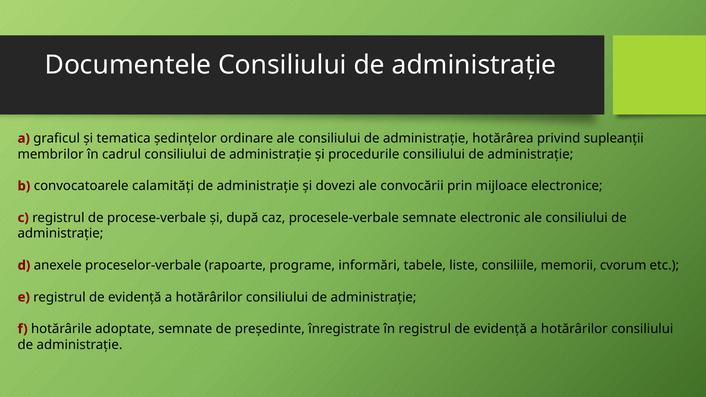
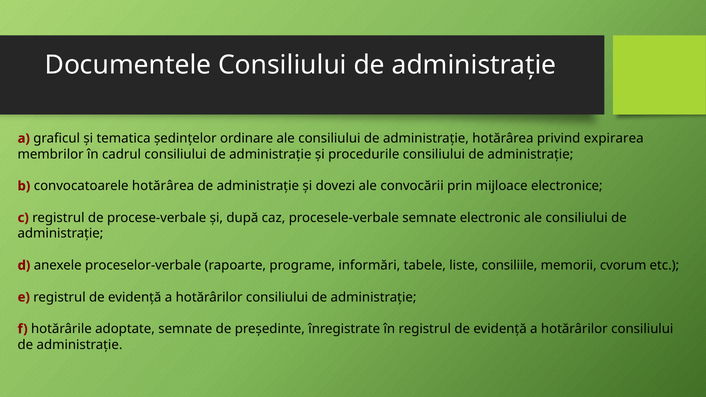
supleanții: supleanții -> expirarea (614, 138)
convocatoarele calamități: calamități -> hotărârea (163, 186)
